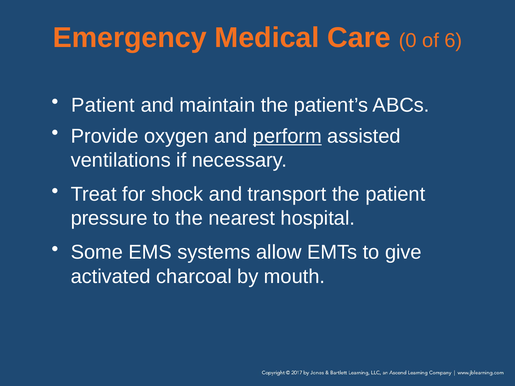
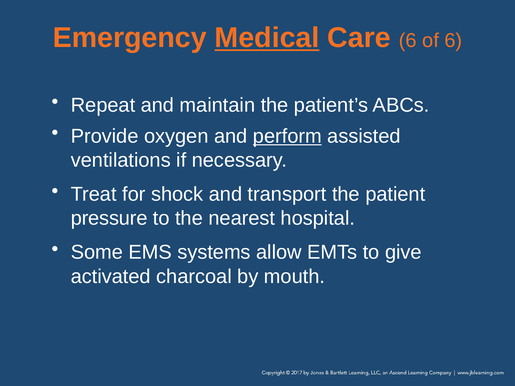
Medical underline: none -> present (267, 38)
Care 0: 0 -> 6 (408, 41)
Patient: Patient -> Repeat (103, 105)
